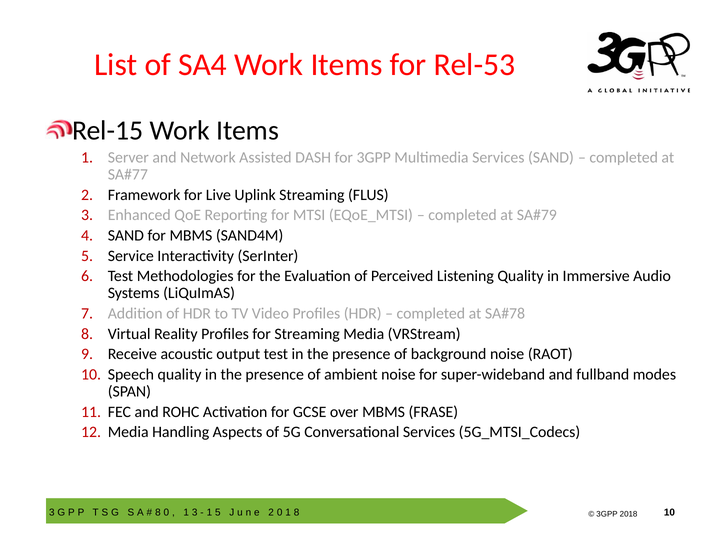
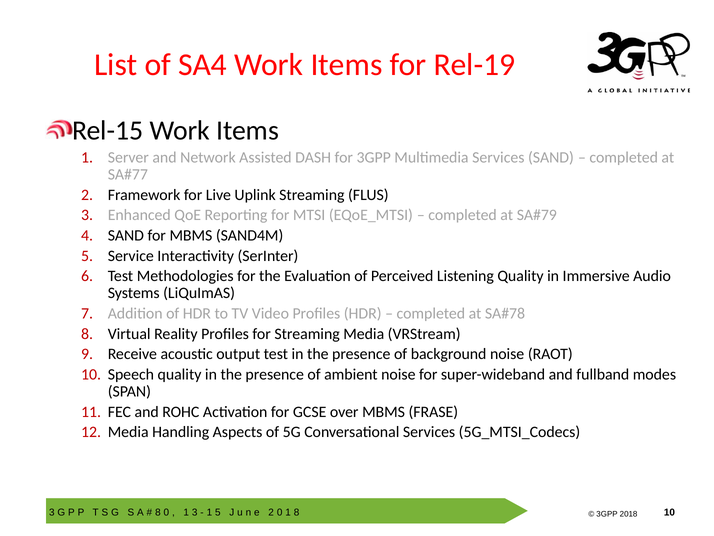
Rel-53: Rel-53 -> Rel-19 (474, 65)
